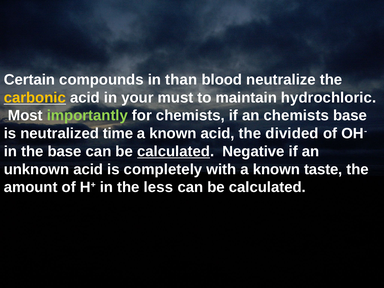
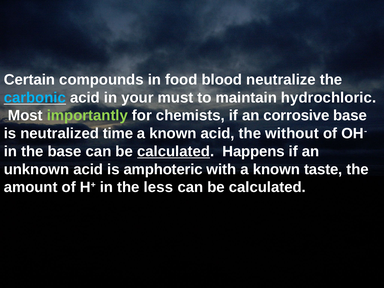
than: than -> food (181, 80)
carbonic colour: yellow -> light blue (35, 98)
an chemists: chemists -> corrosive (296, 116)
divided: divided -> without (292, 133)
Negative: Negative -> Happens (254, 151)
completely: completely -> amphoteric (163, 169)
